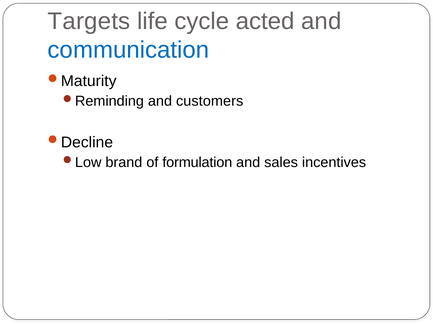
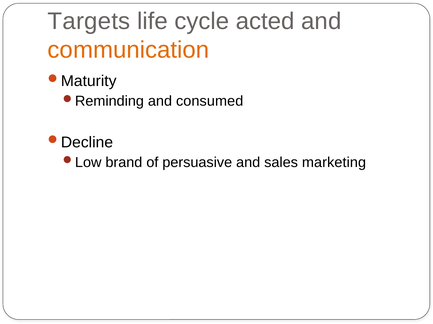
communication colour: blue -> orange (128, 50)
customers: customers -> consumed (210, 101)
formulation: formulation -> persuasive (197, 163)
incentives: incentives -> marketing (334, 163)
